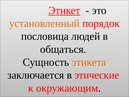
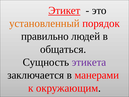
пословица: пословица -> правильно (45, 36)
этикета colour: orange -> purple (89, 62)
этические: этические -> манерами (97, 75)
